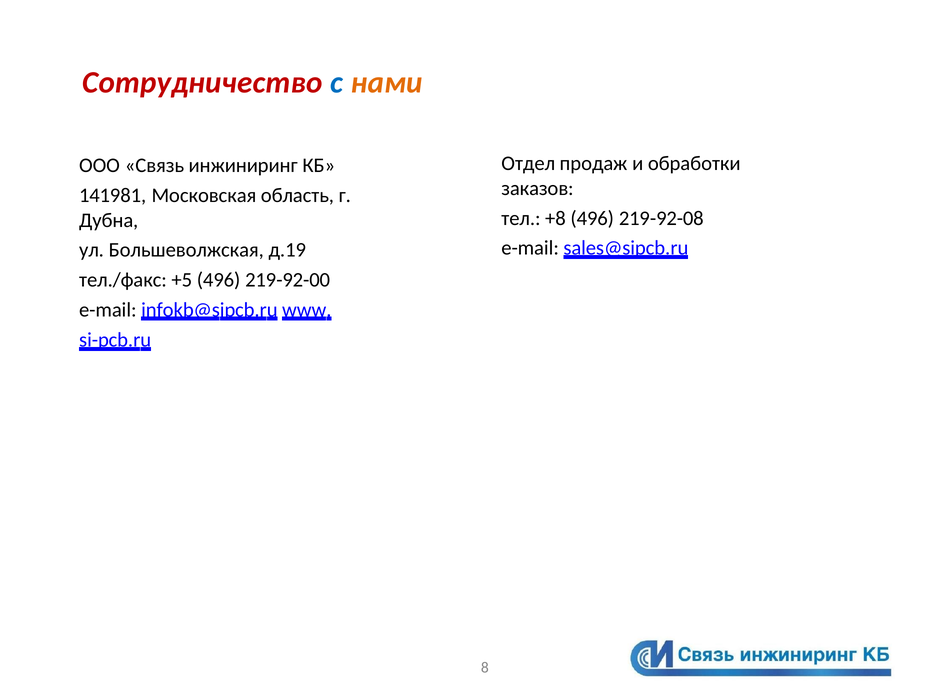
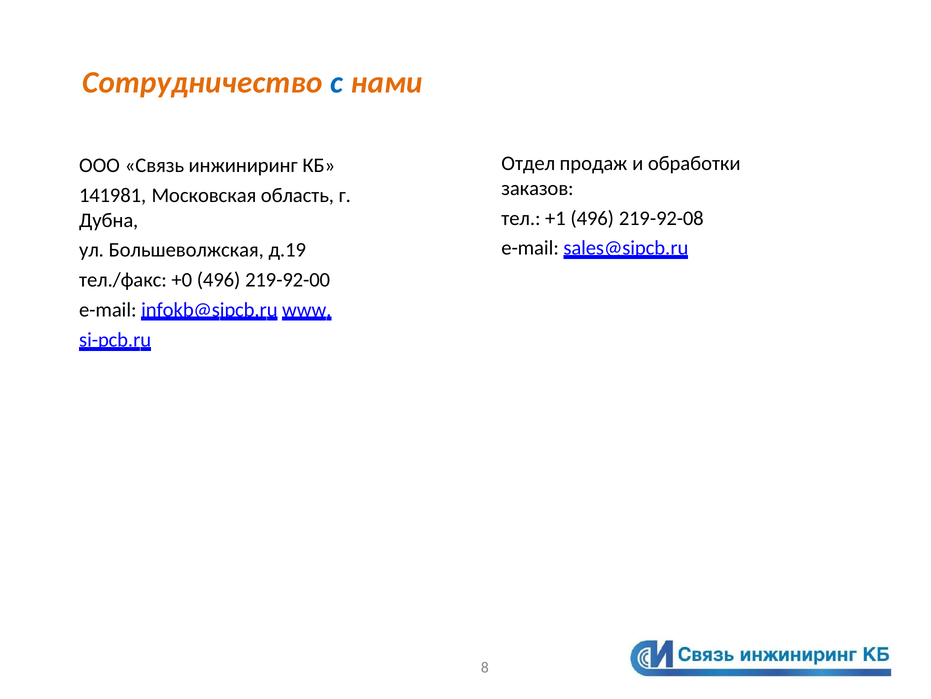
Сотрудничество colour: red -> orange (202, 83)
+8: +8 -> +1 (555, 218)
+5: +5 -> +0 (182, 279)
